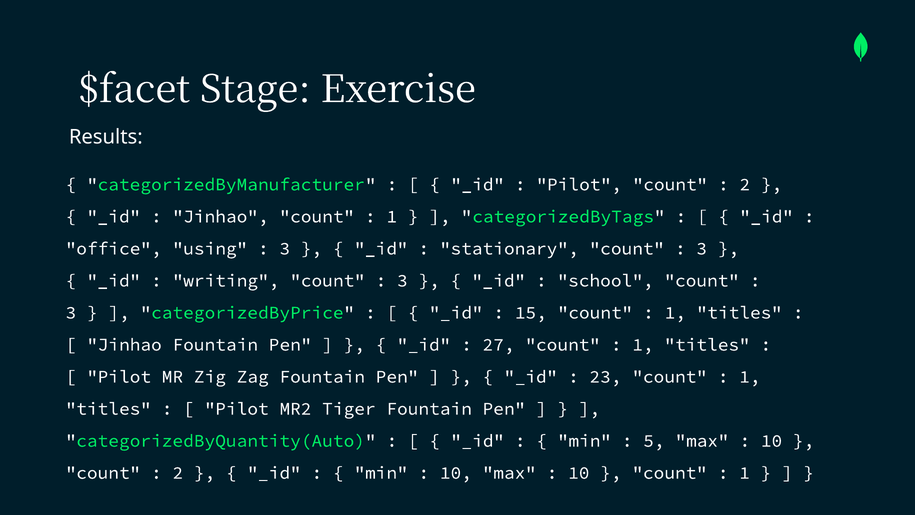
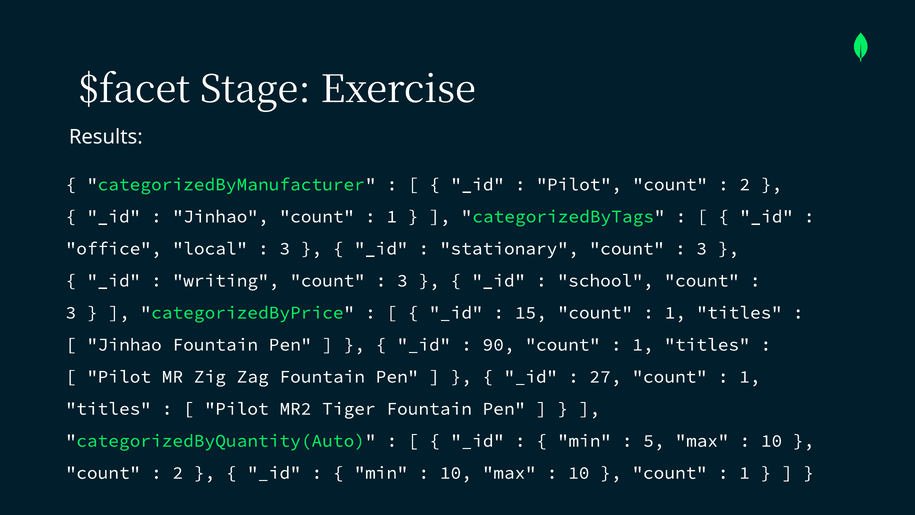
using: using -> local (210, 248)
27: 27 -> 90 (499, 344)
23: 23 -> 27 (606, 377)
